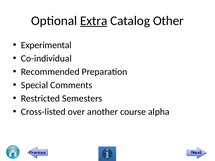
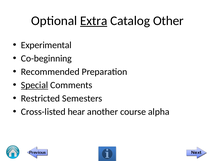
Co-individual: Co-individual -> Co-beginning (46, 58)
Special underline: none -> present (35, 85)
over: over -> hear (76, 112)
